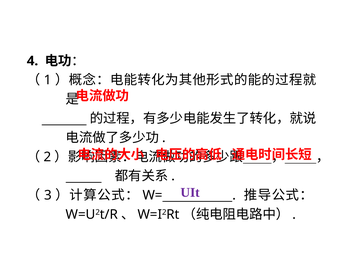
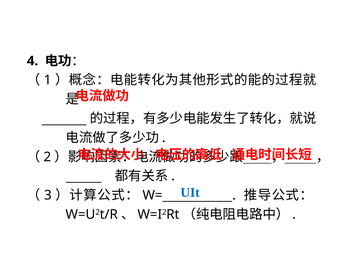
UIt colour: purple -> blue (190, 193)
